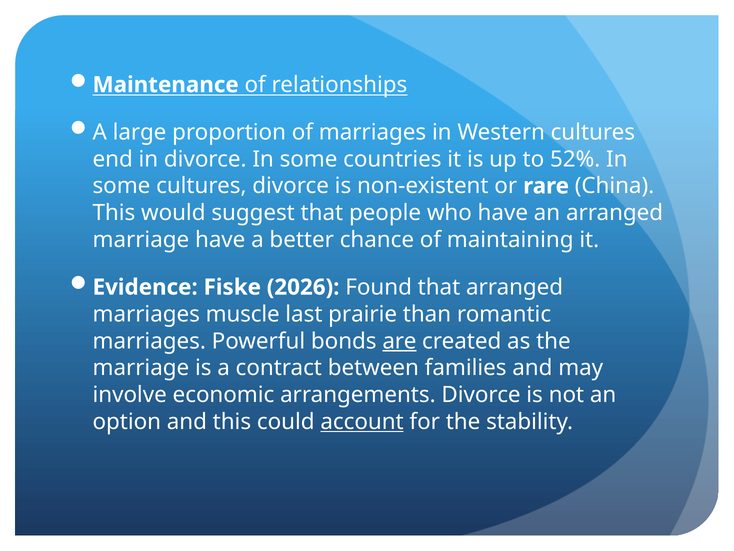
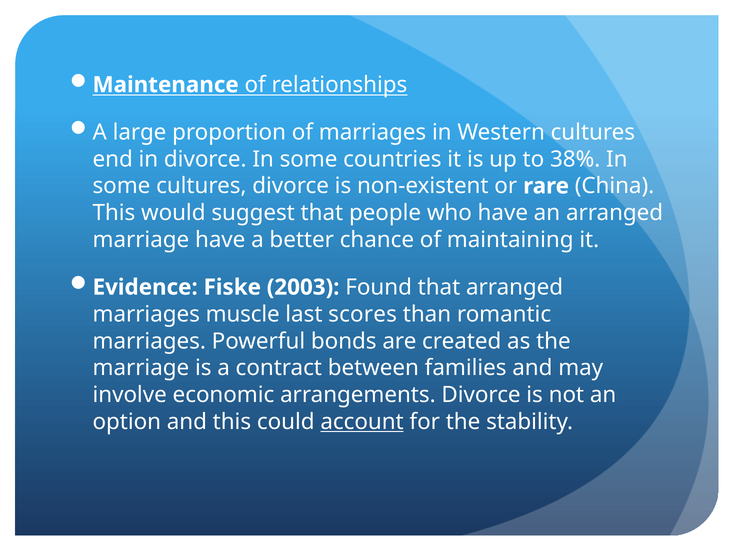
52%: 52% -> 38% (575, 159)
2026: 2026 -> 2003 (303, 287)
prairie: prairie -> scores (363, 314)
are underline: present -> none (399, 341)
